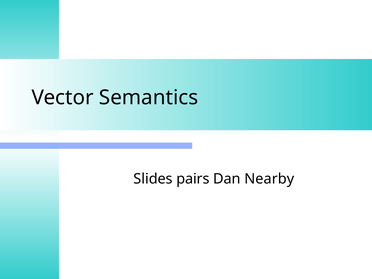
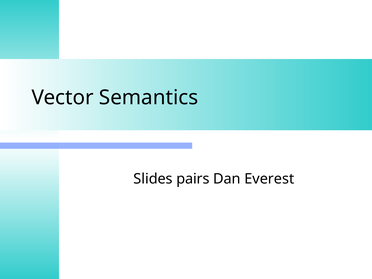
Nearby: Nearby -> Everest (269, 179)
